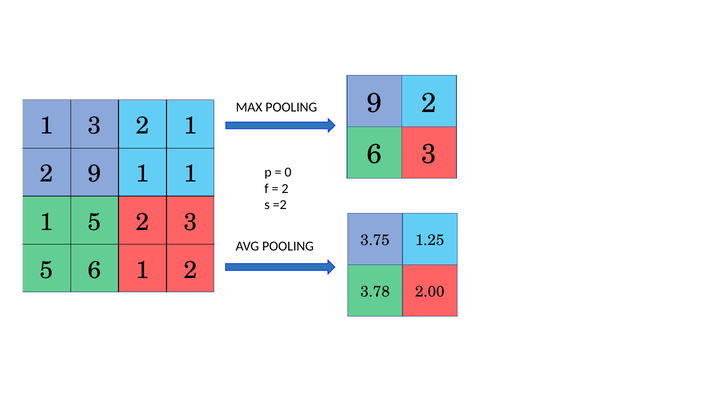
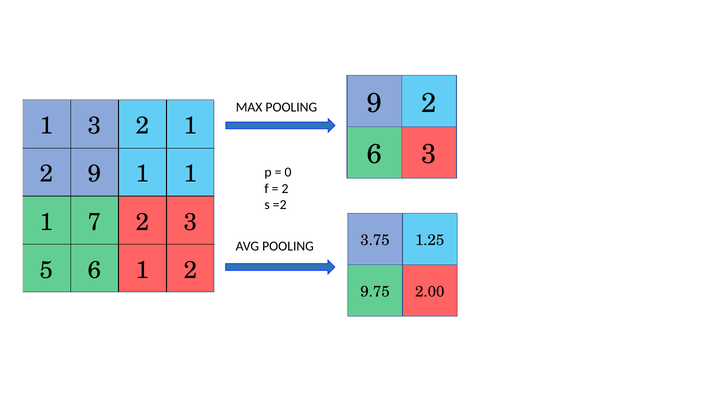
1 5: 5 -> 7 (95, 222)
3.78: 3.78 -> 9.75 (375, 291)
